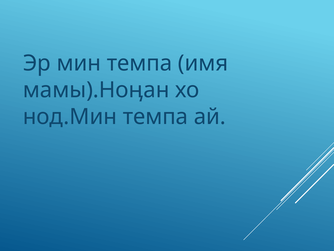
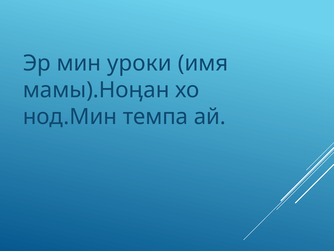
мин темпа: темпа -> уроки (139, 63)
